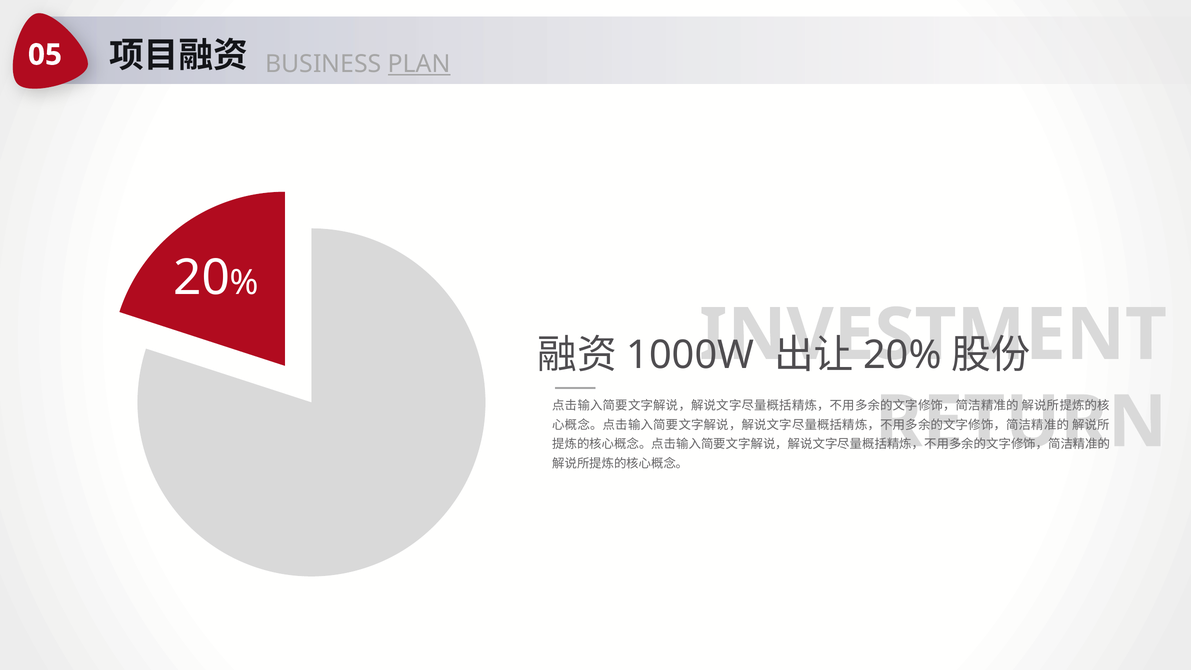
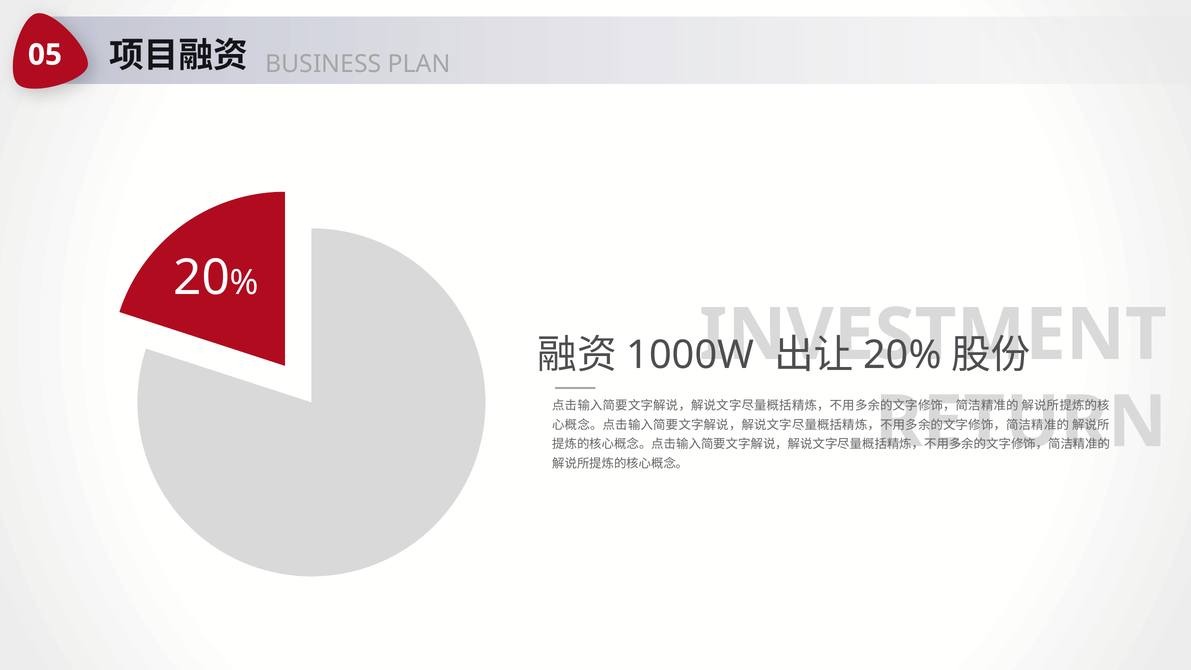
PLAN underline: present -> none (419, 64)
